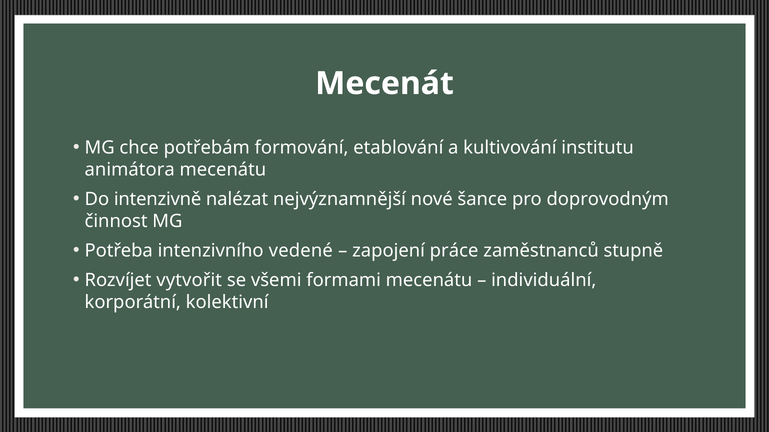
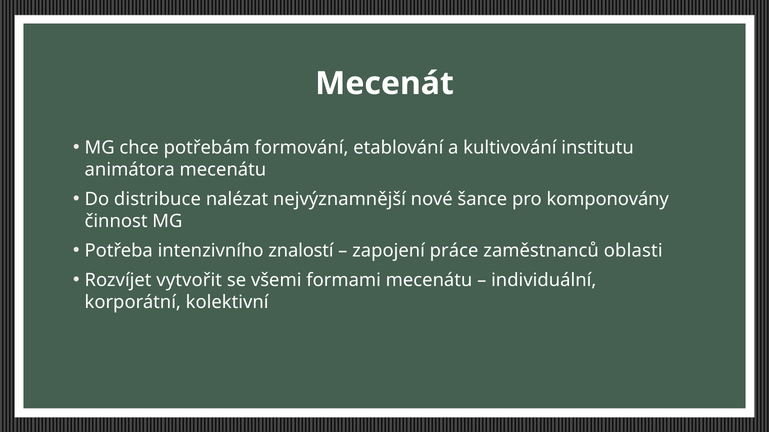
intenzivně: intenzivně -> distribuce (157, 199)
doprovodným: doprovodným -> komponovány (608, 199)
vedené: vedené -> znalostí (301, 251)
stupně: stupně -> oblasti (633, 251)
